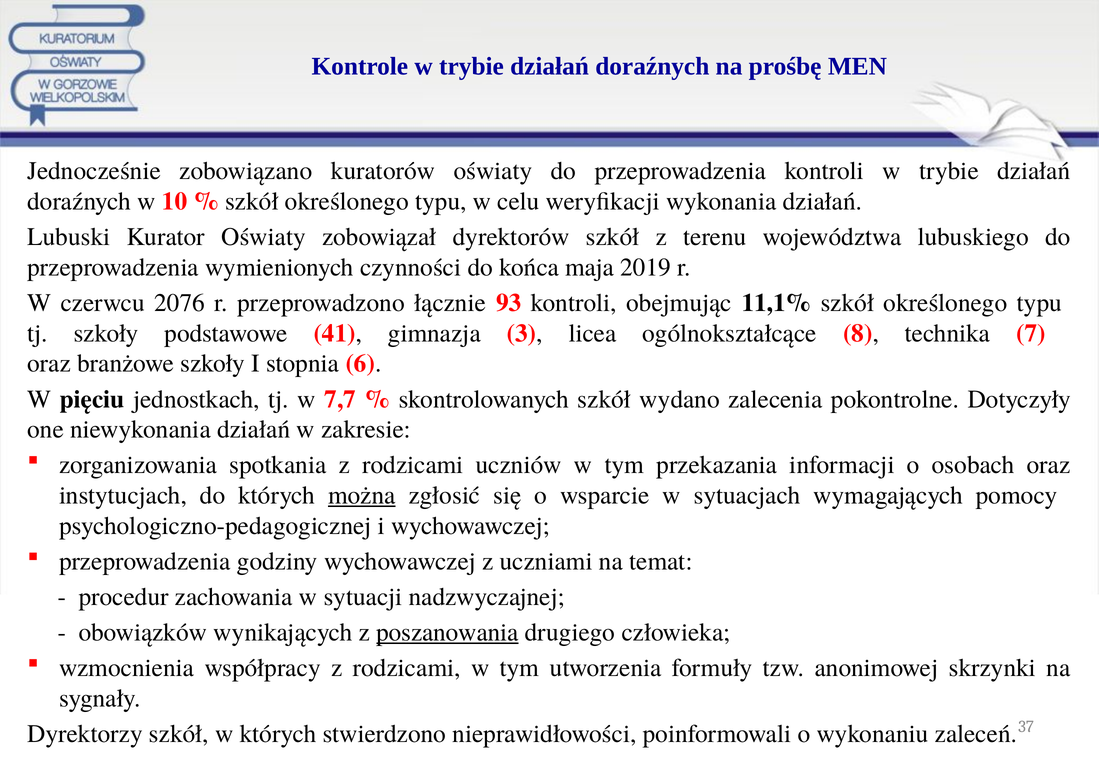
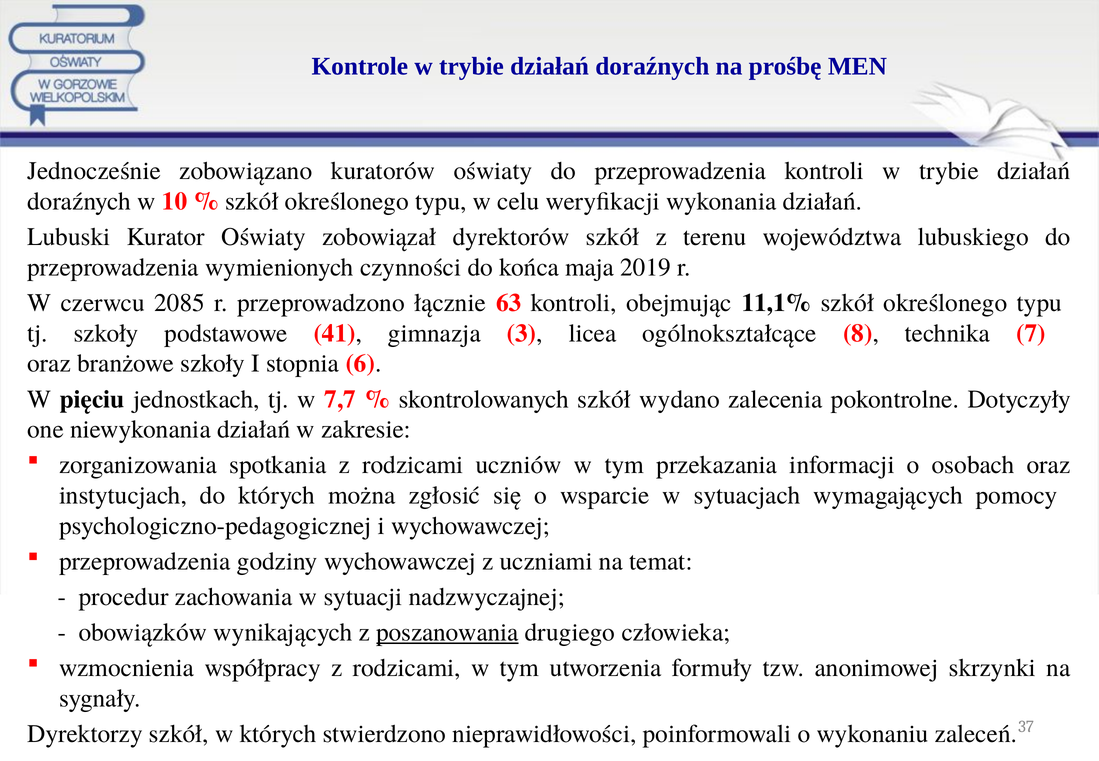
2076: 2076 -> 2085 (180, 303)
93: 93 -> 63 (509, 303)
można underline: present -> none (362, 495)
